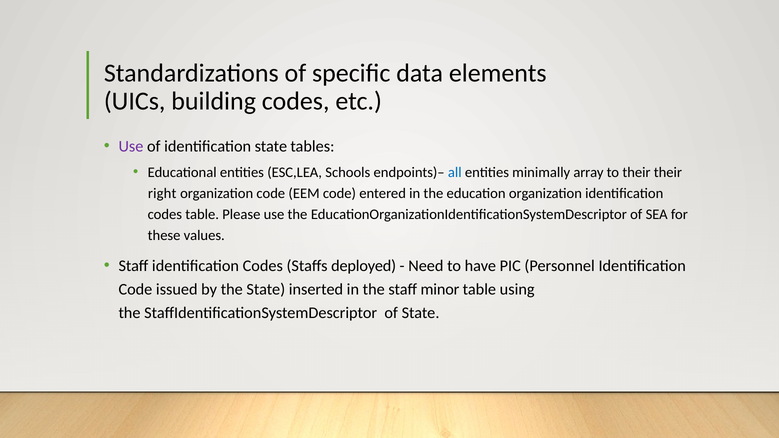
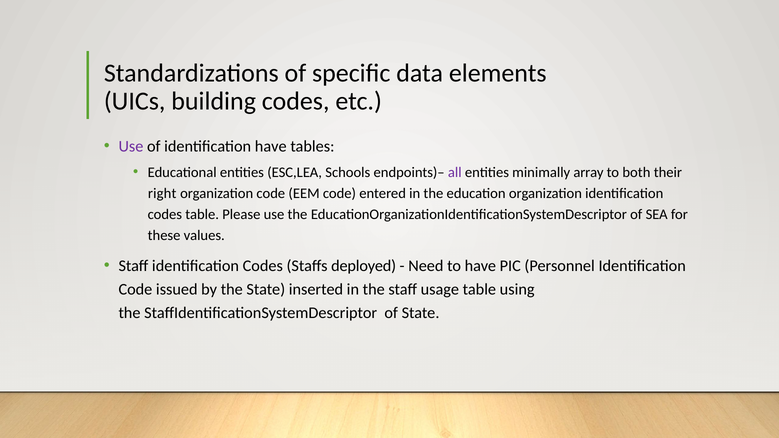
identification state: state -> have (271, 146)
all colour: blue -> purple (455, 172)
to their: their -> both (636, 172)
minor: minor -> usage (440, 290)
